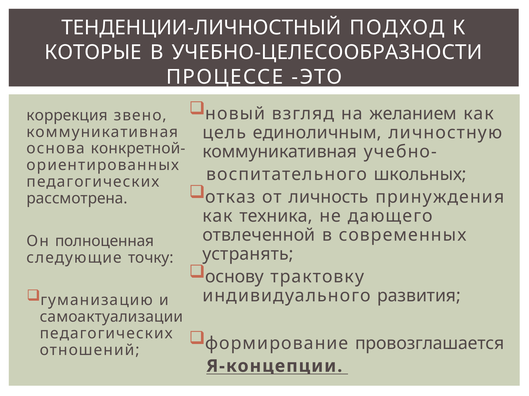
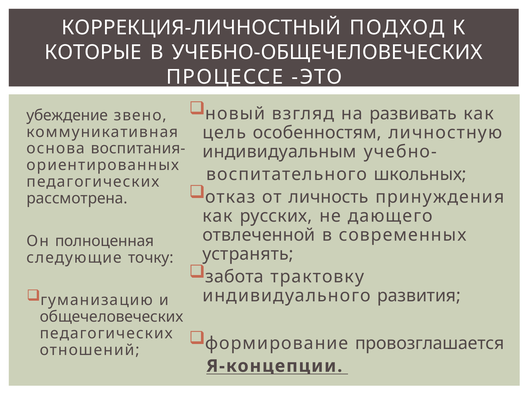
ТЕНДЕНЦИИ-ЛИЧНОСТНЫЙ: ТЕНДЕНЦИИ-ЛИЧНОСТНЫЙ -> КОРРЕКЦИЯ-ЛИЧНОСТНЫЙ (201, 28)
УЧЕБНО-ЦЕЛЕСООБРАЗНОСТИ: УЧЕБНО-ЦЕЛЕСООБРАЗНОСТИ -> УЧЕБНО-ОБЩЕЧЕЛОВЕЧЕСКИХ (327, 53)
желанием: желанием -> развивать (413, 114)
коррекция: коррекция -> убеждение (67, 116)
единоличным: единоличным -> особенностям (317, 133)
конкретной-: конкретной- -> воспитания- (138, 149)
коммуникативная: коммуникативная -> индивидуальным (280, 152)
техника: техника -> русских (276, 217)
основу: основу -> забота (234, 277)
самоактуализации: самоактуализации -> общечеловеческих (112, 317)
